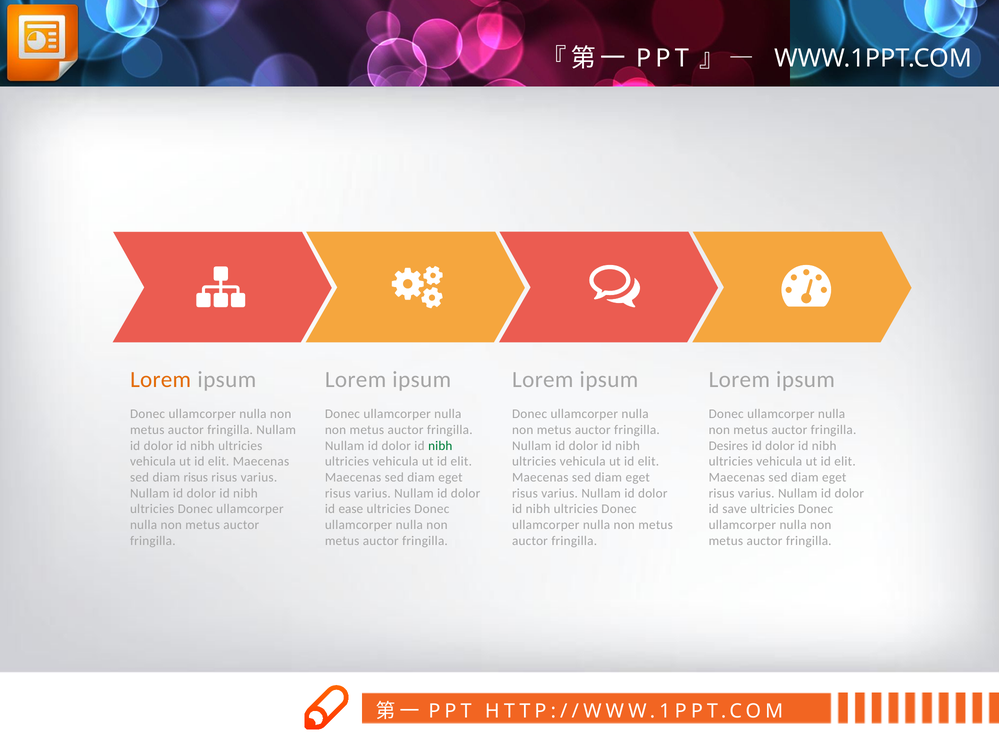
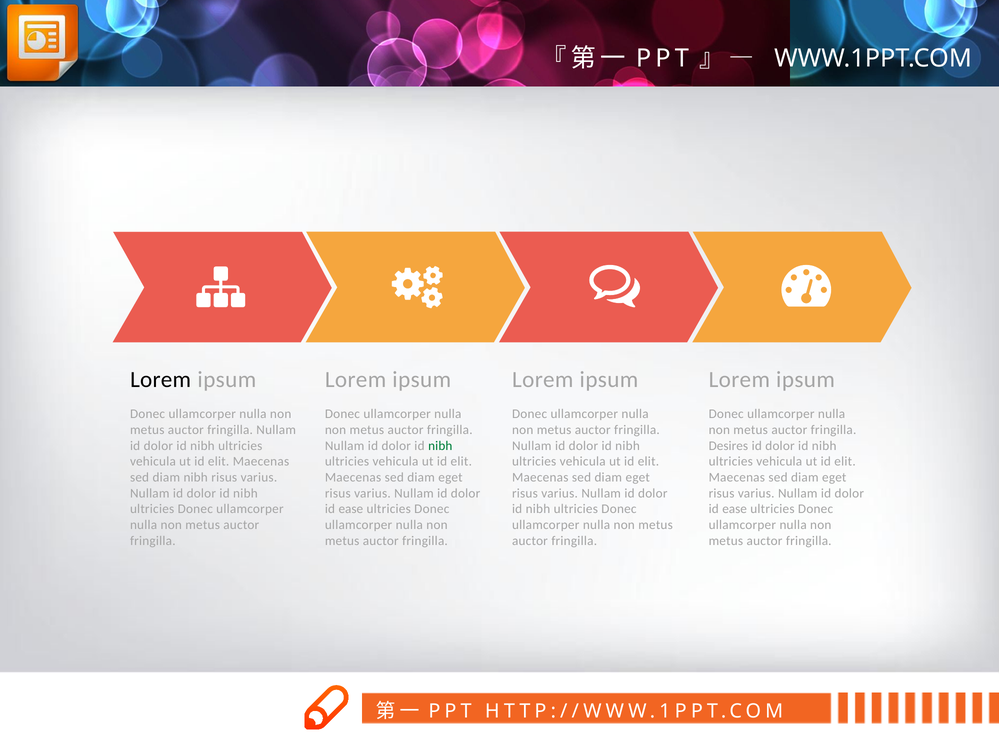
Lorem colour: orange -> black (161, 380)
diam risus: risus -> nibh (196, 478)
save: save -> ease (735, 509)
